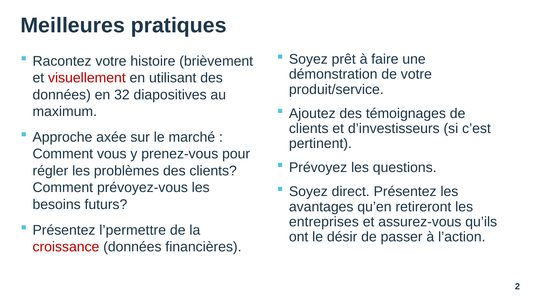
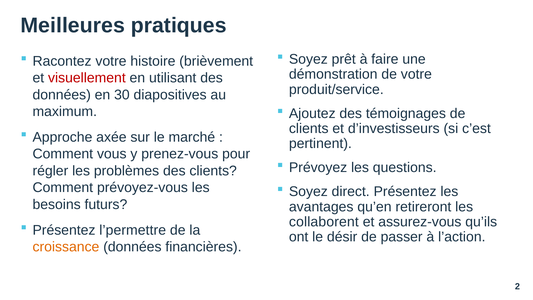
32: 32 -> 30 (122, 95)
entreprises: entreprises -> collaborent (324, 222)
croissance colour: red -> orange (66, 247)
